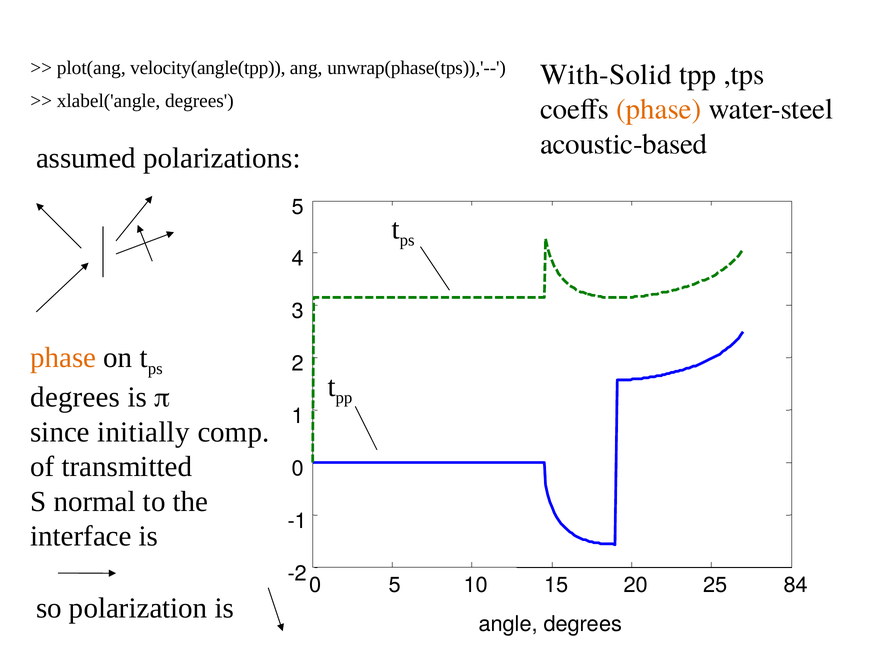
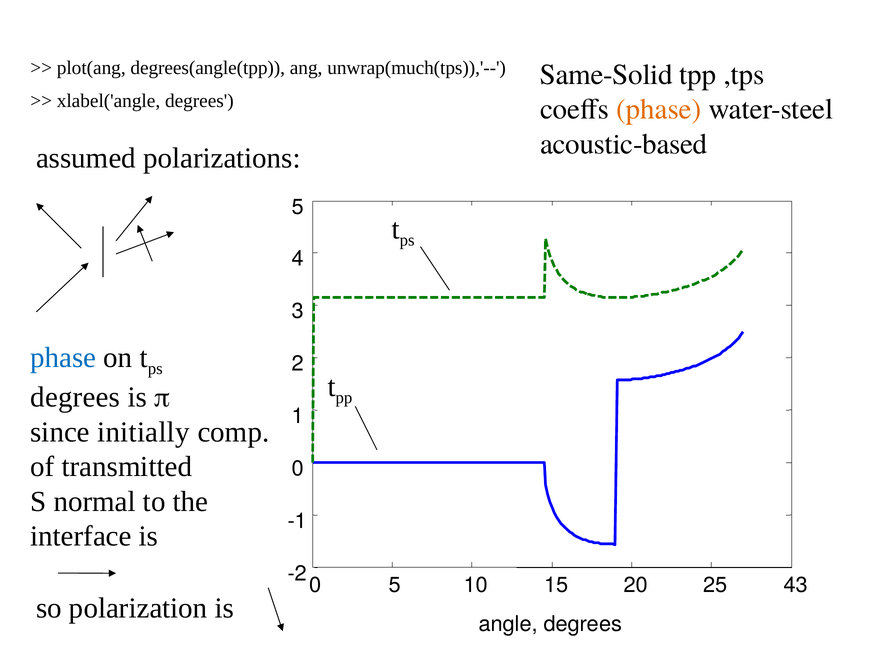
velocity(angle(tpp: velocity(angle(tpp -> degrees(angle(tpp (208, 68)
unwrap(phase(tps)),'--: unwrap(phase(tps)),'-- -> unwrap(much(tps)),'-- (417, 68)
With-Solid: With-Solid -> Same-Solid (606, 74)
phase colour: orange -> blue (63, 357)
84: 84 -> 43 (796, 585)
